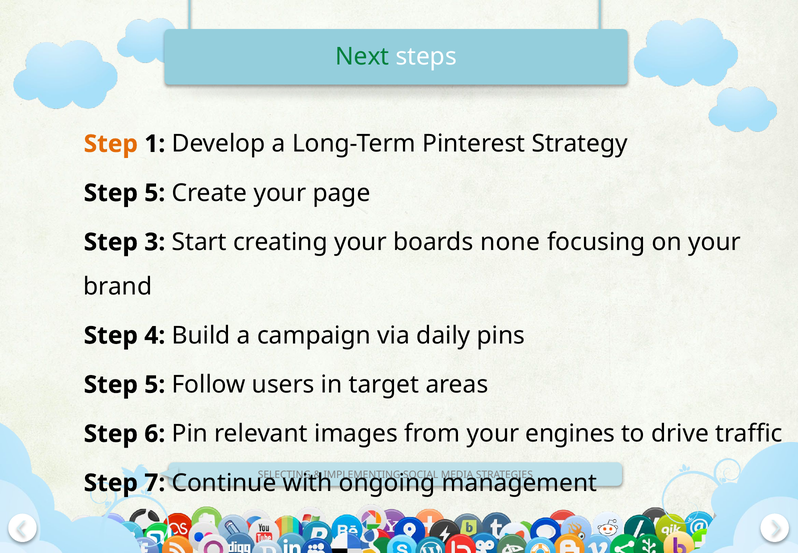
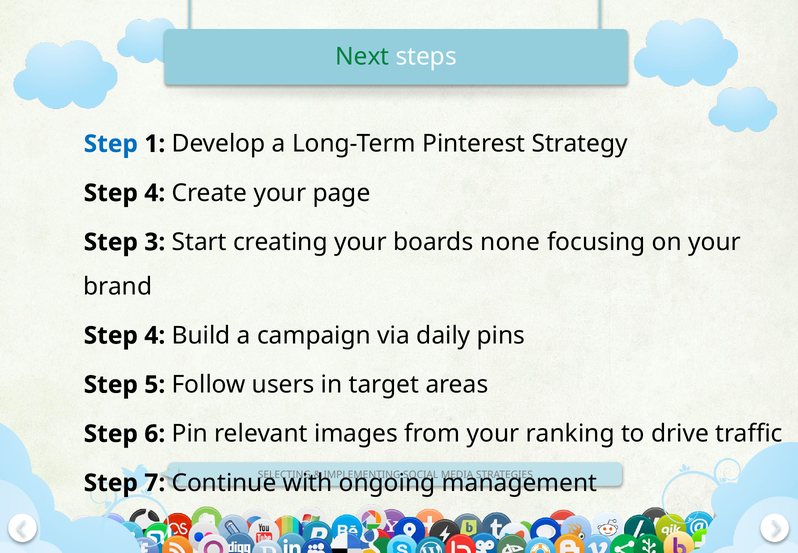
Step colour: orange -> blue (111, 144)
5: 5 -> 4 (155, 193)
engines: engines -> ranking (570, 433)
